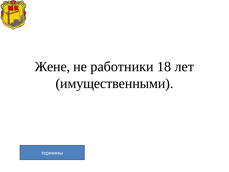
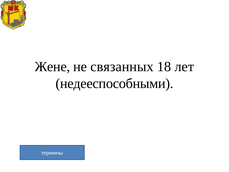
работники: работники -> связанных (122, 66)
имущественными: имущественными -> недееспособными (114, 83)
